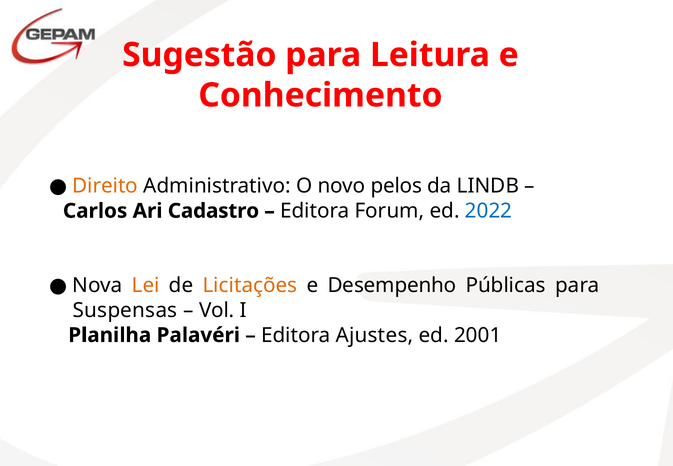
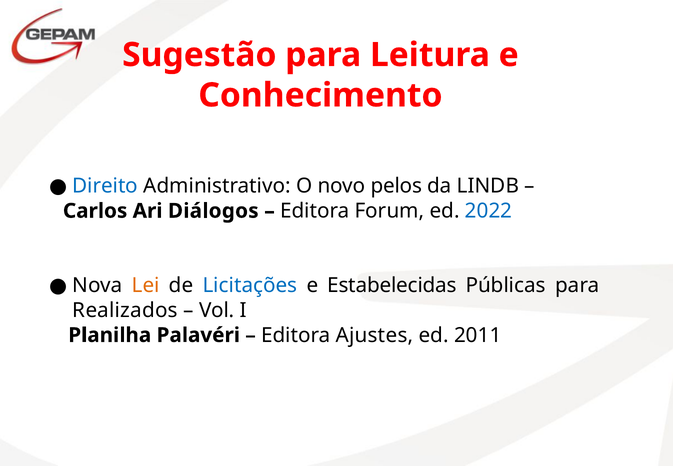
Direito colour: orange -> blue (105, 186)
Cadastro: Cadastro -> Diálogos (213, 211)
Licitações colour: orange -> blue (250, 285)
Desempenho: Desempenho -> Estabelecidas (392, 285)
Suspensas: Suspensas -> Realizados (125, 310)
2001: 2001 -> 2011 (478, 335)
